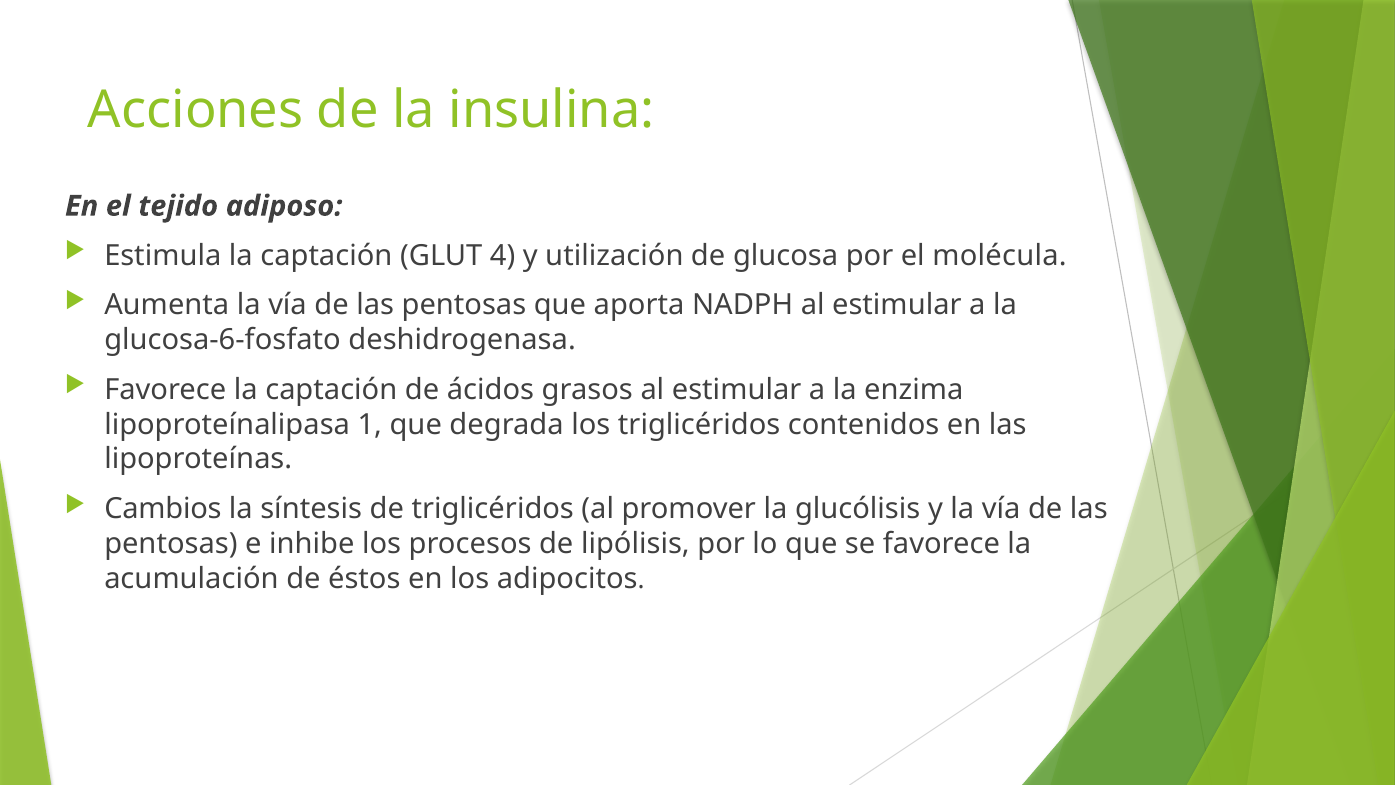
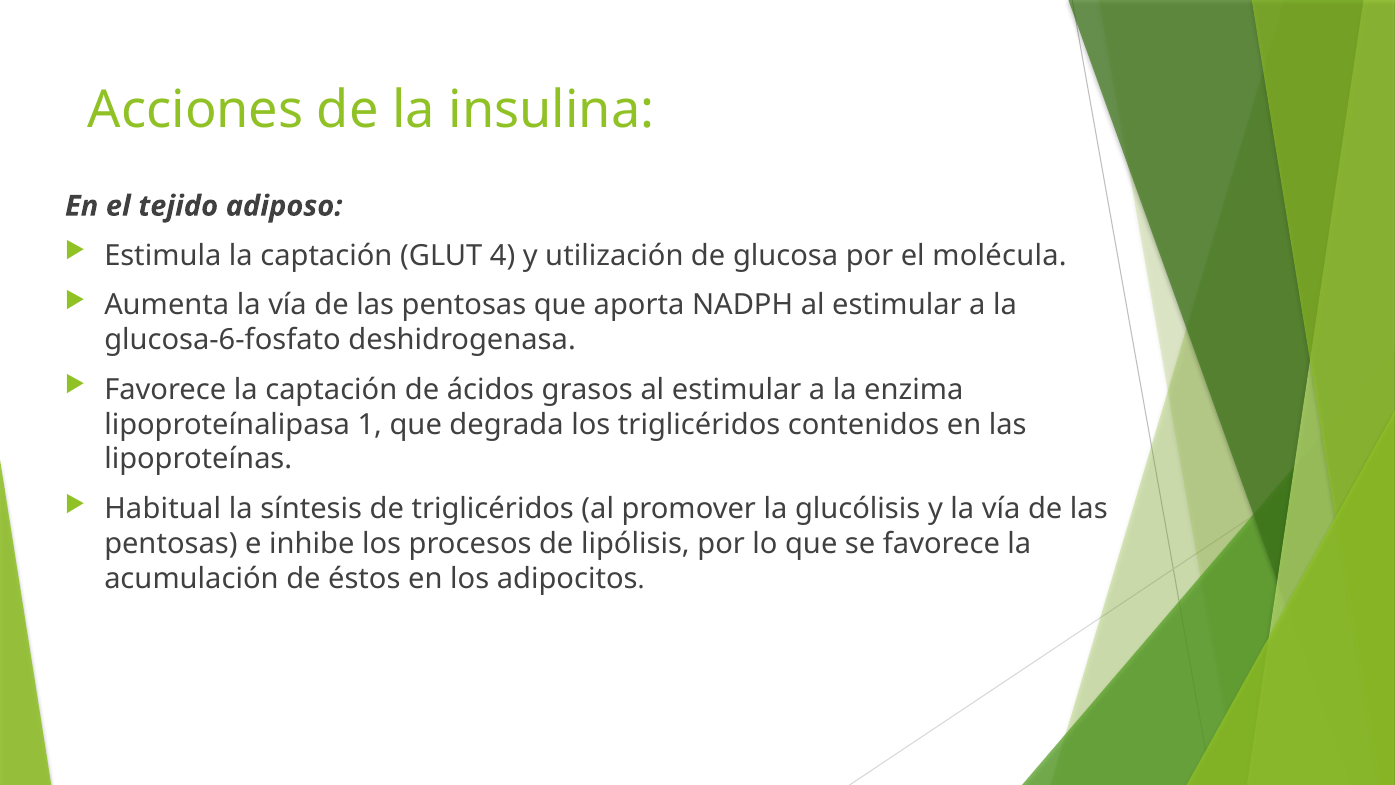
Cambios: Cambios -> Habitual (163, 509)
